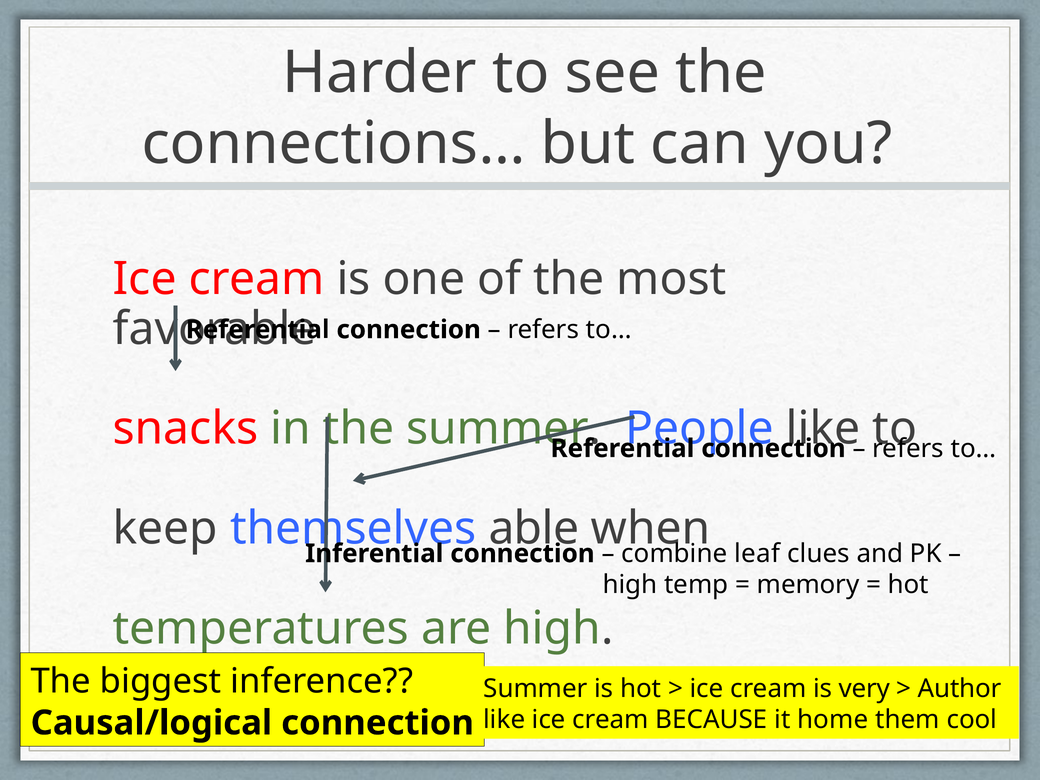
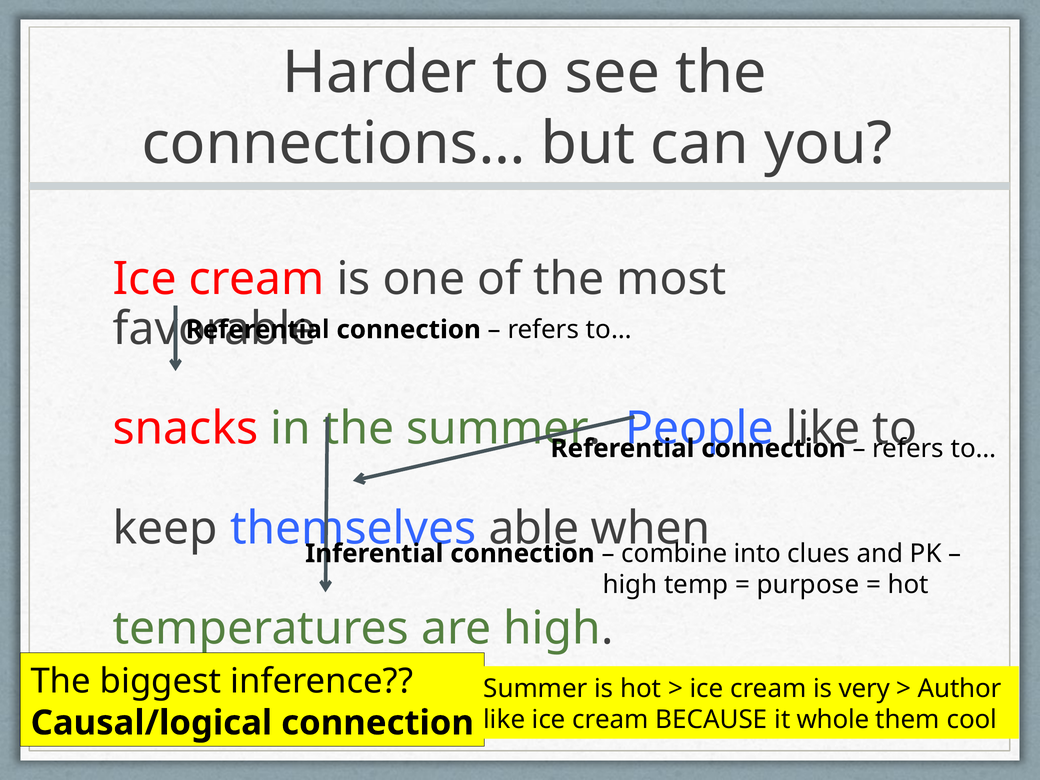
leaf: leaf -> into (758, 554)
memory: memory -> purpose (808, 585)
home: home -> whole (833, 720)
